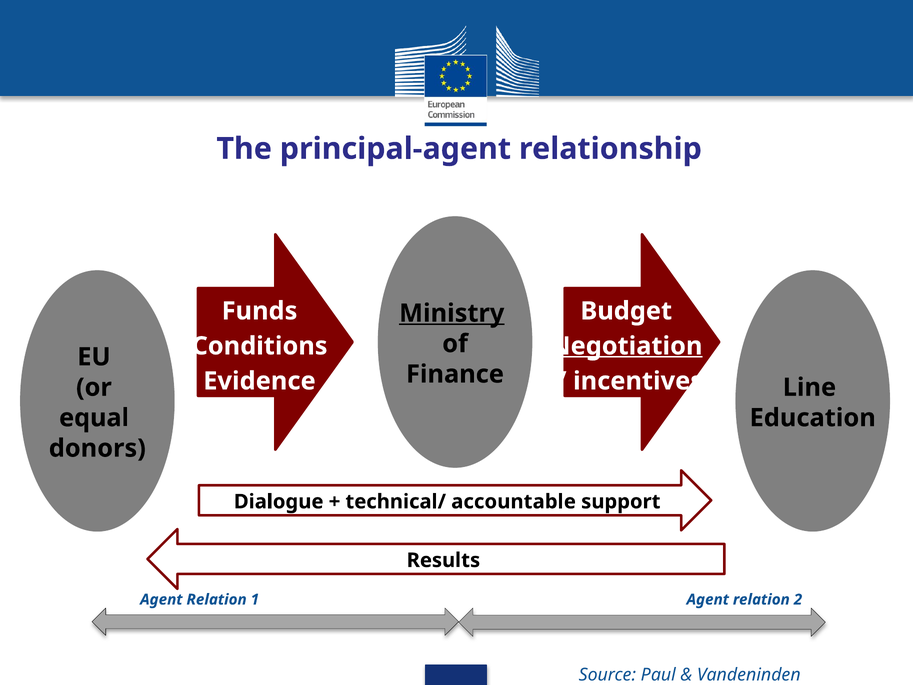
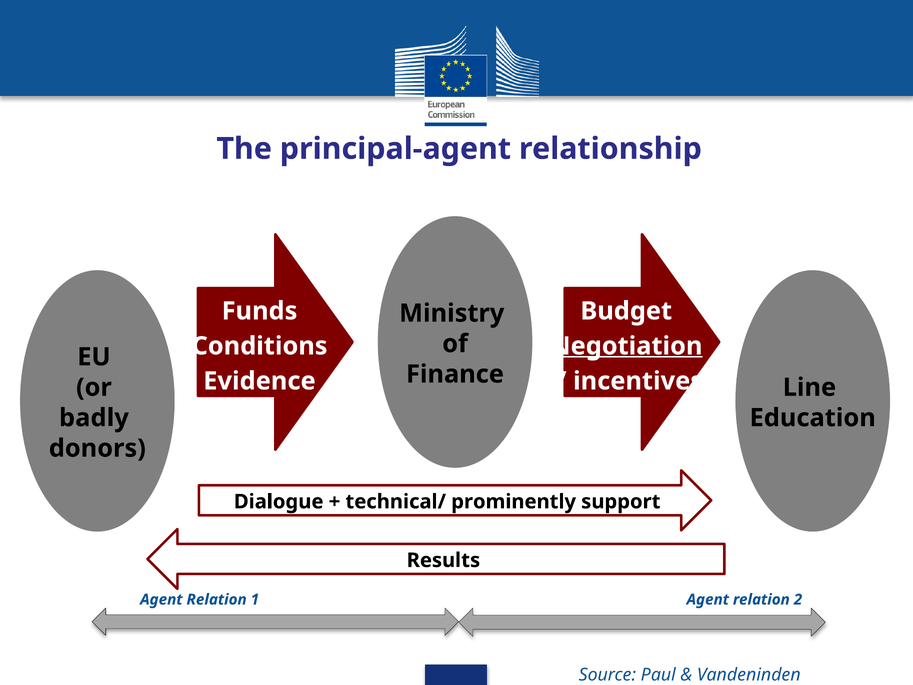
Ministry underline: present -> none (452, 313)
equal: equal -> badly (94, 418)
accountable: accountable -> prominently (514, 501)
